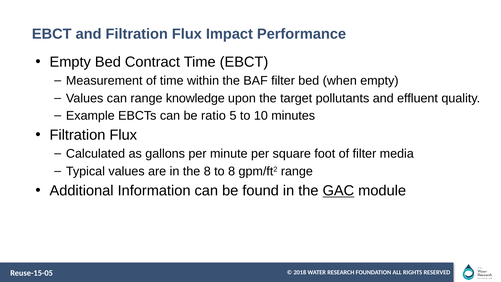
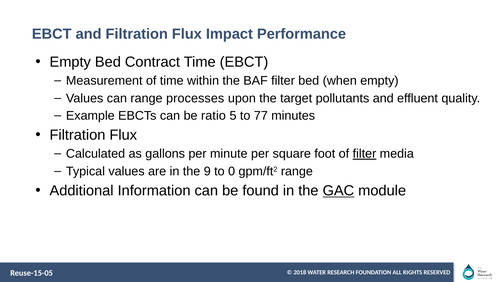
knowledge: knowledge -> processes (195, 98)
10: 10 -> 77 (261, 116)
filter underline: none -> present (364, 154)
the 8: 8 -> 9 (207, 171)
to 8: 8 -> 0 (232, 171)
